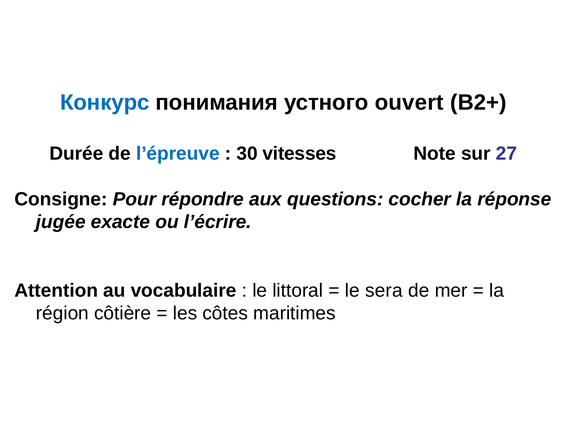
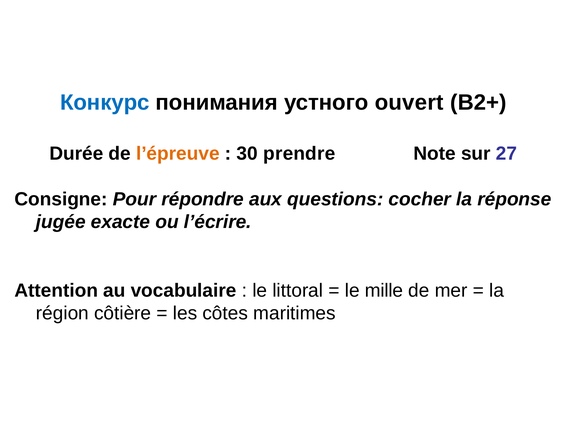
l’épreuve colour: blue -> orange (178, 154)
vitesses: vitesses -> prendre (299, 154)
sera: sera -> mille (384, 291)
